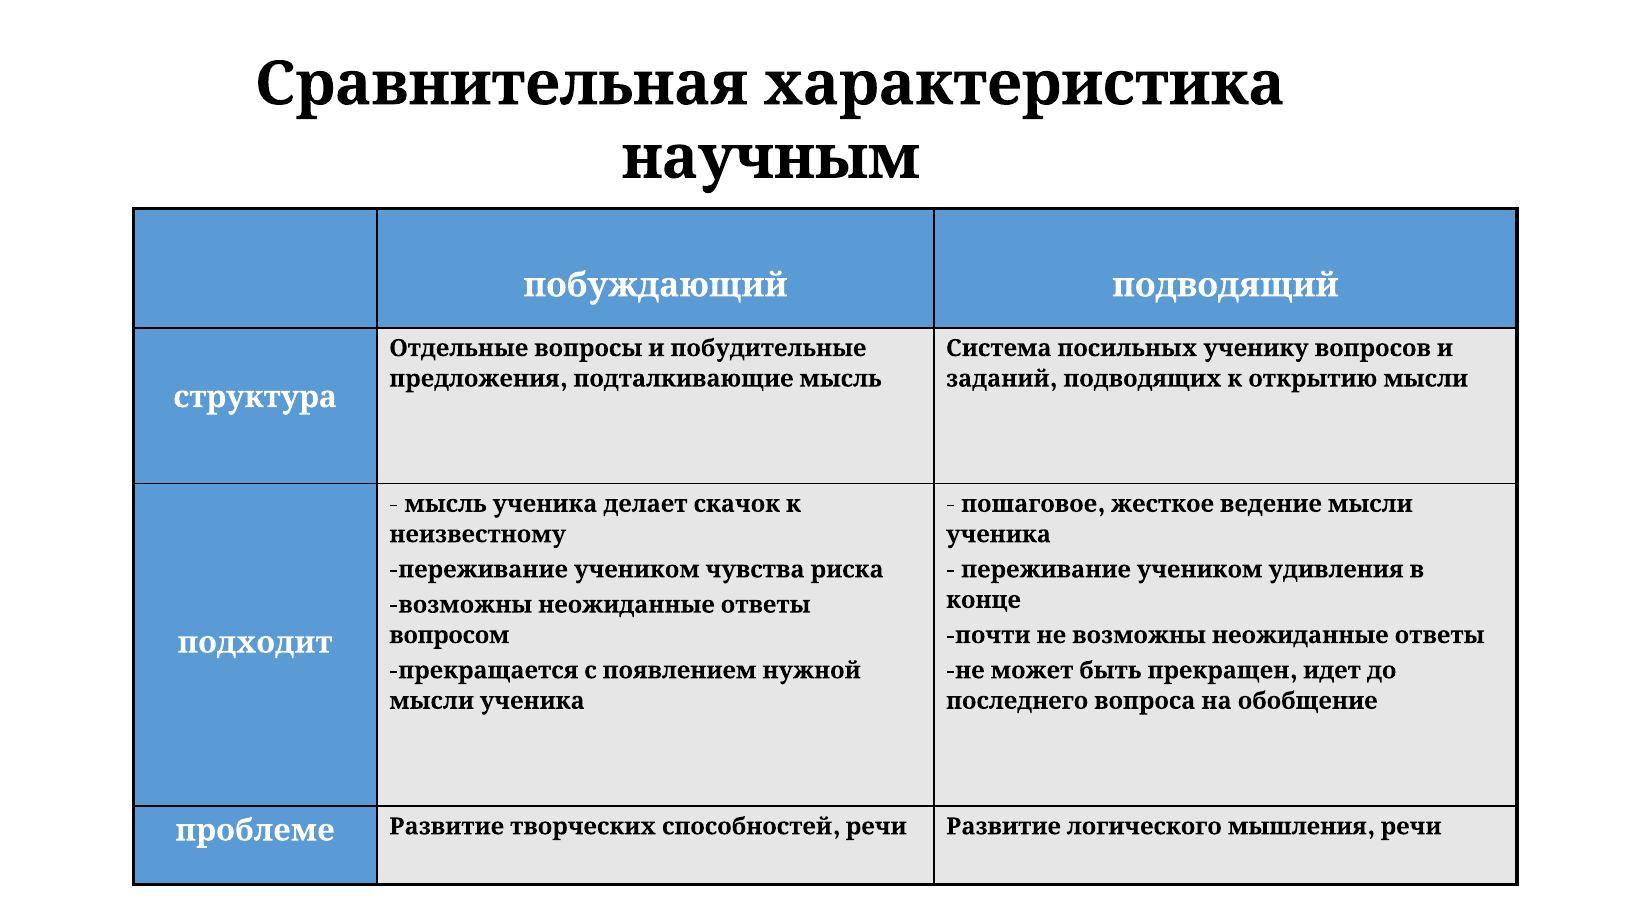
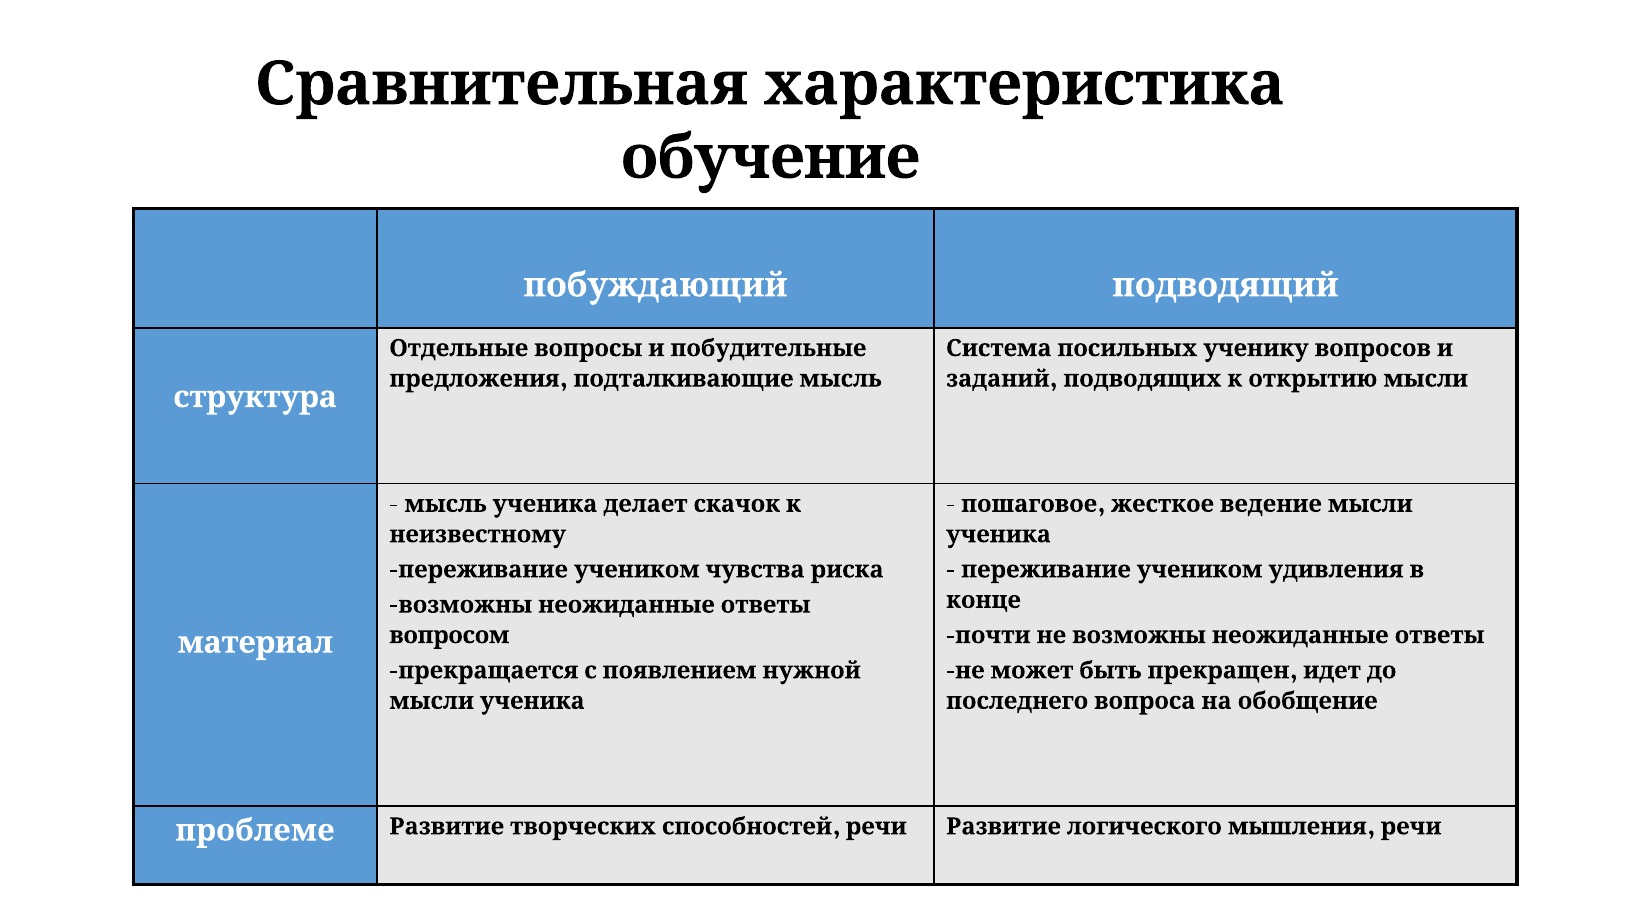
научным: научным -> обучение (771, 158)
подходит: подходит -> материал (255, 642)
